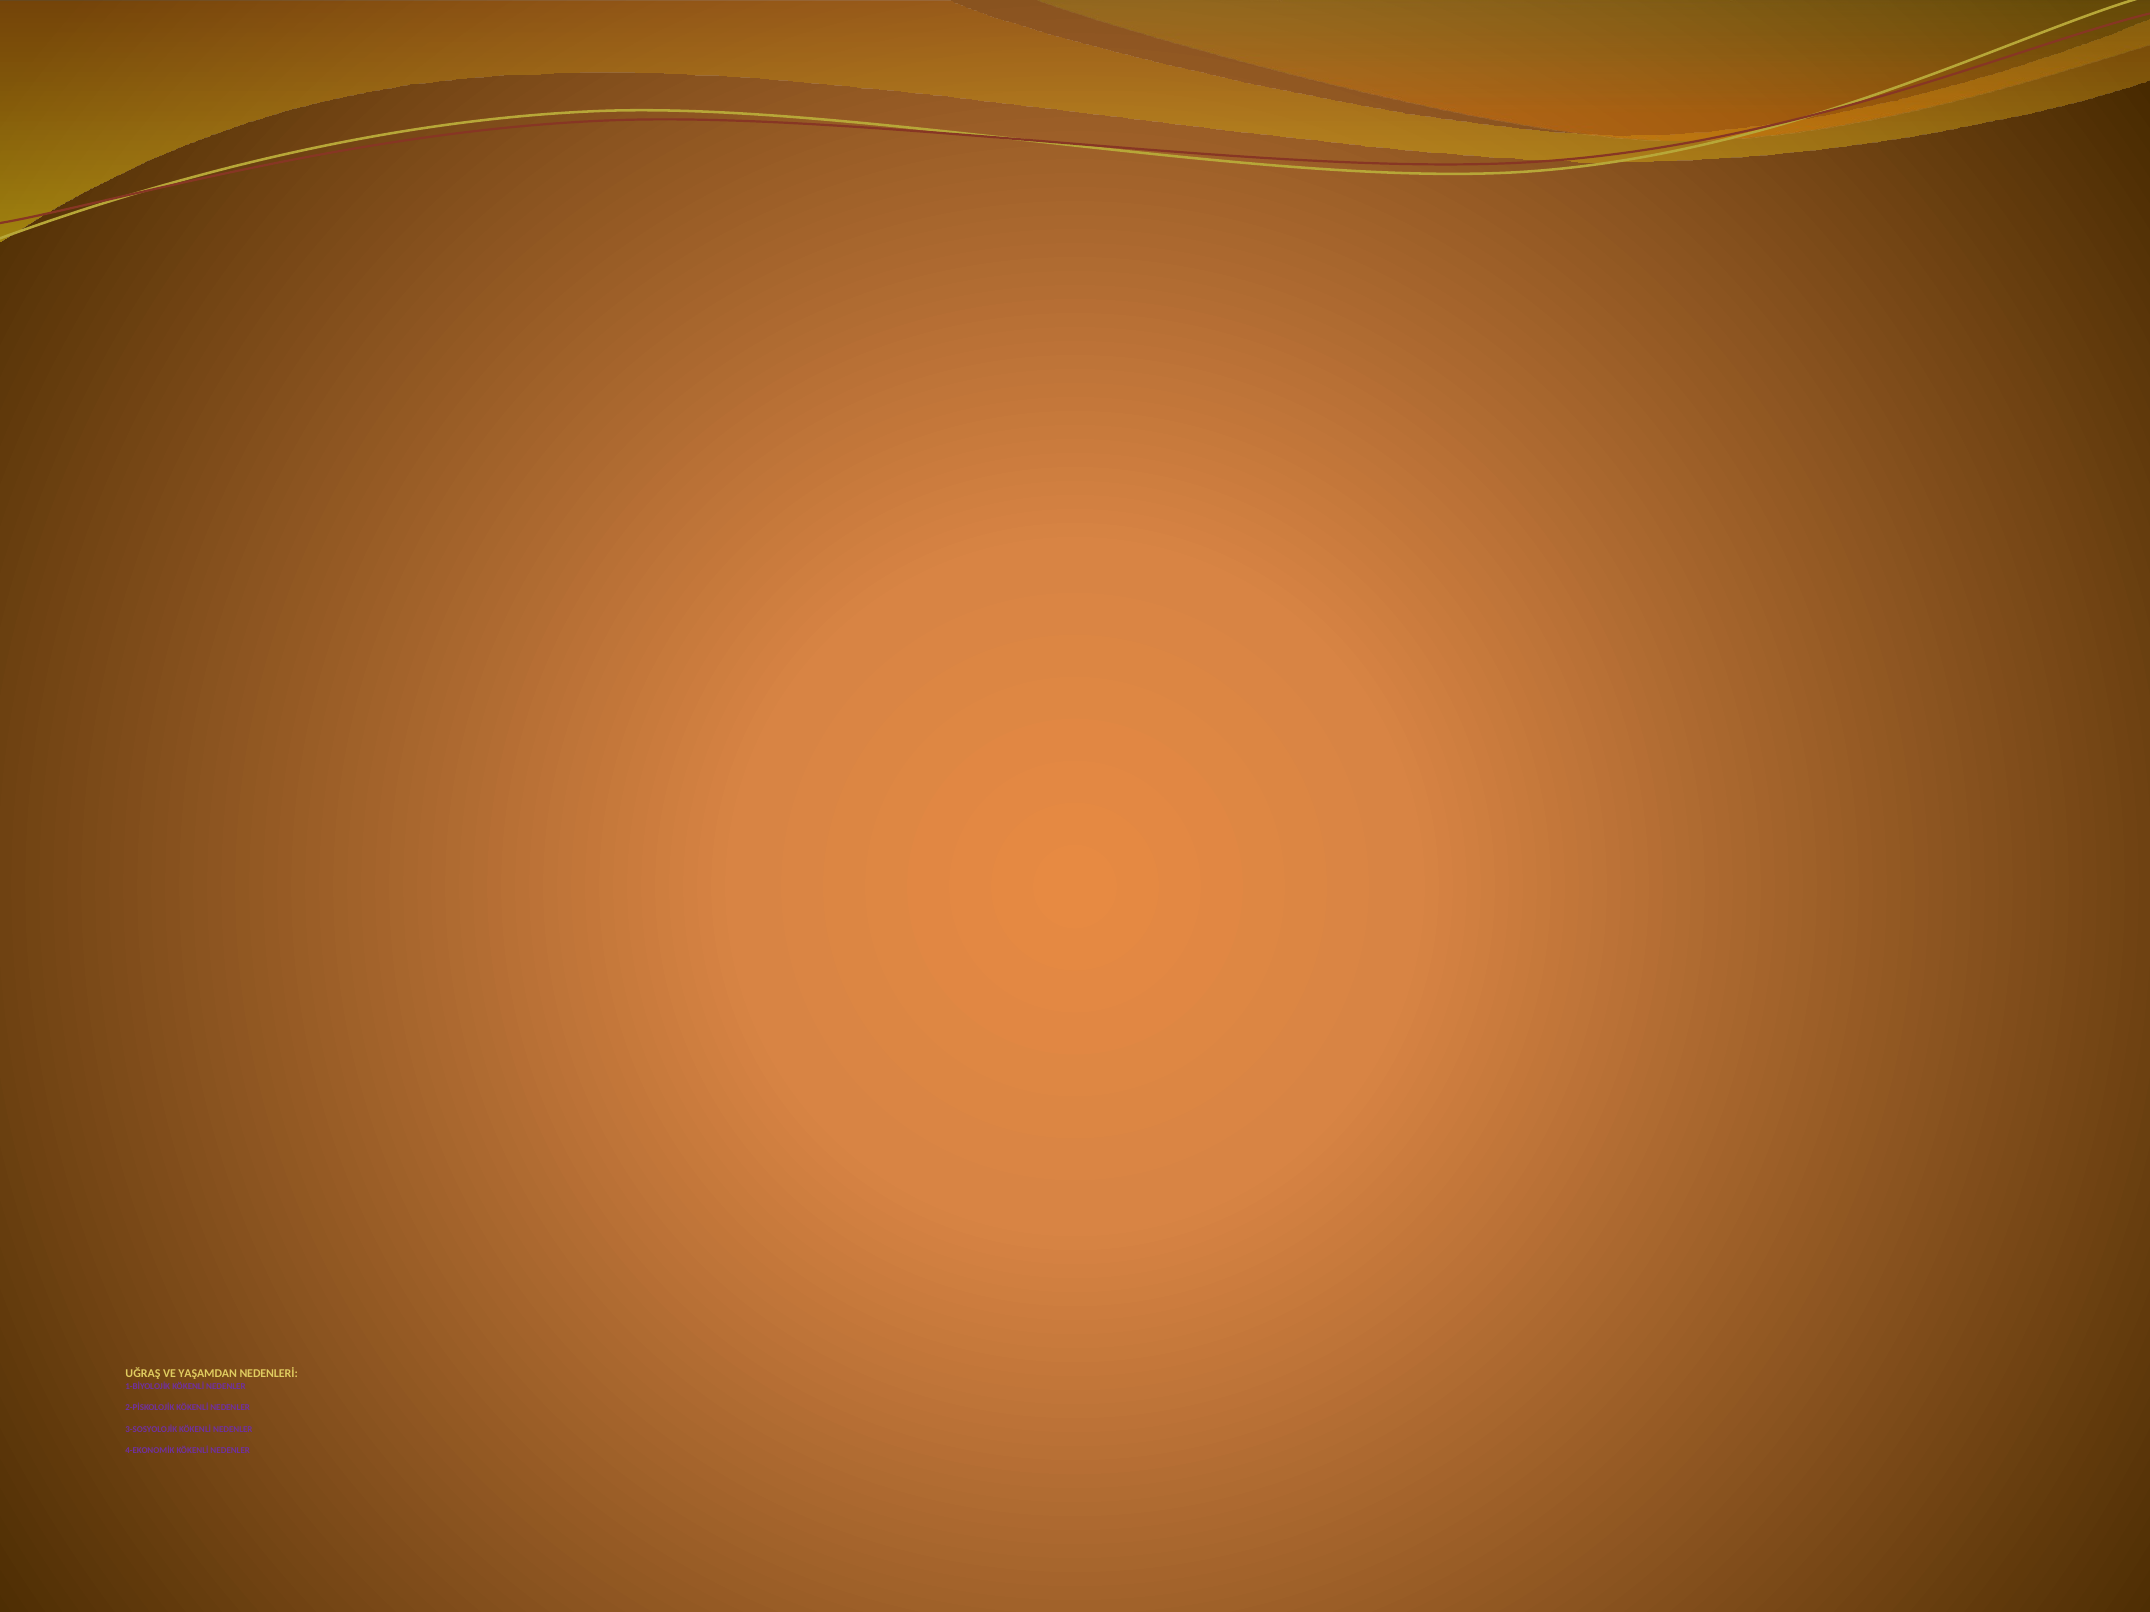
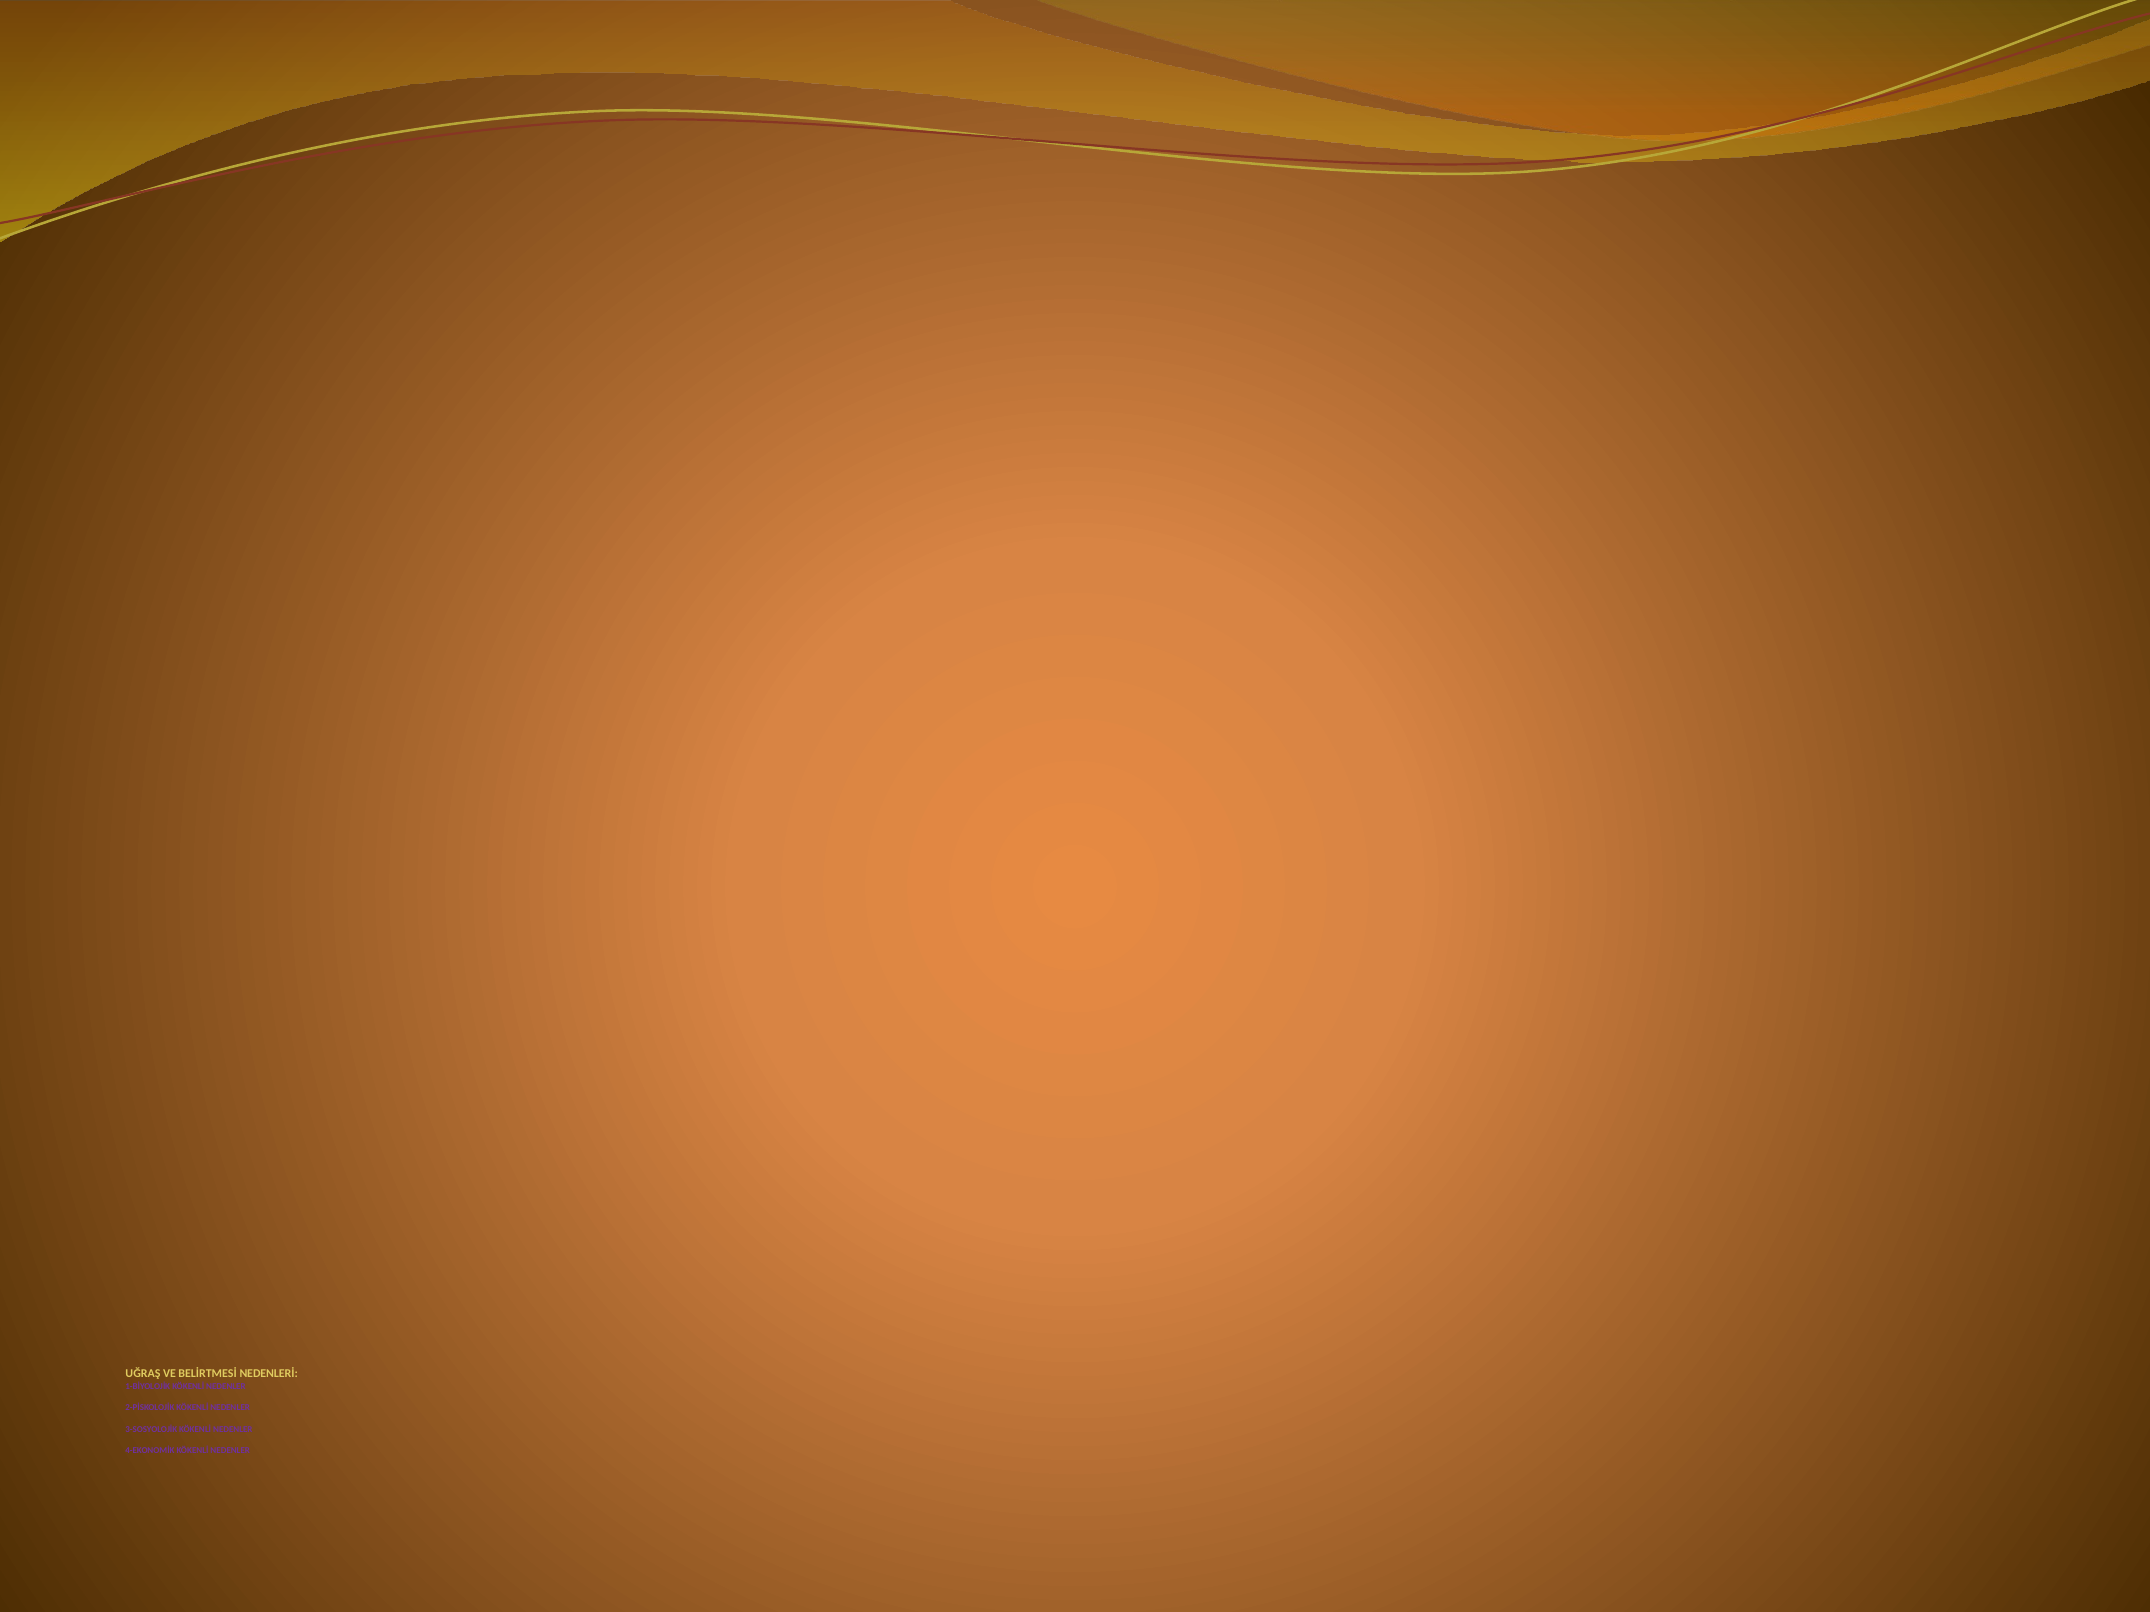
YAŞAMDAN: YAŞAMDAN -> BELİRTMESİ (208, 1374)
